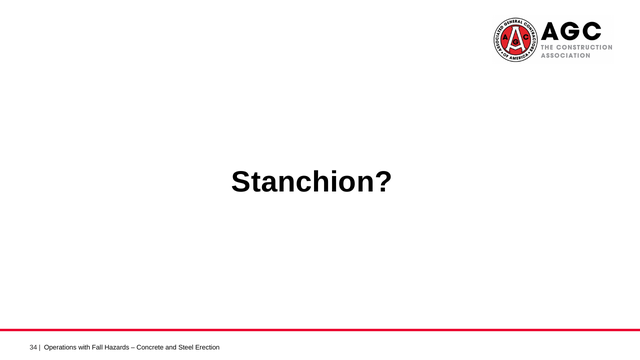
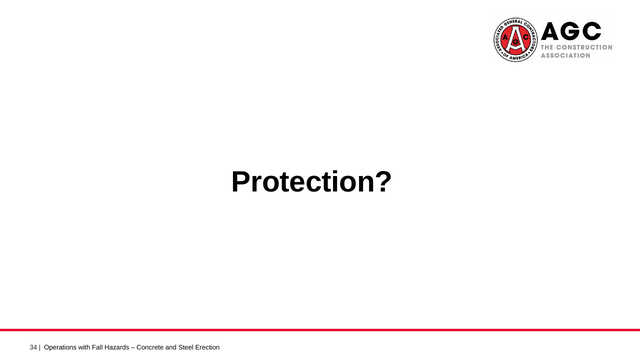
Stanchion: Stanchion -> Protection (312, 182)
